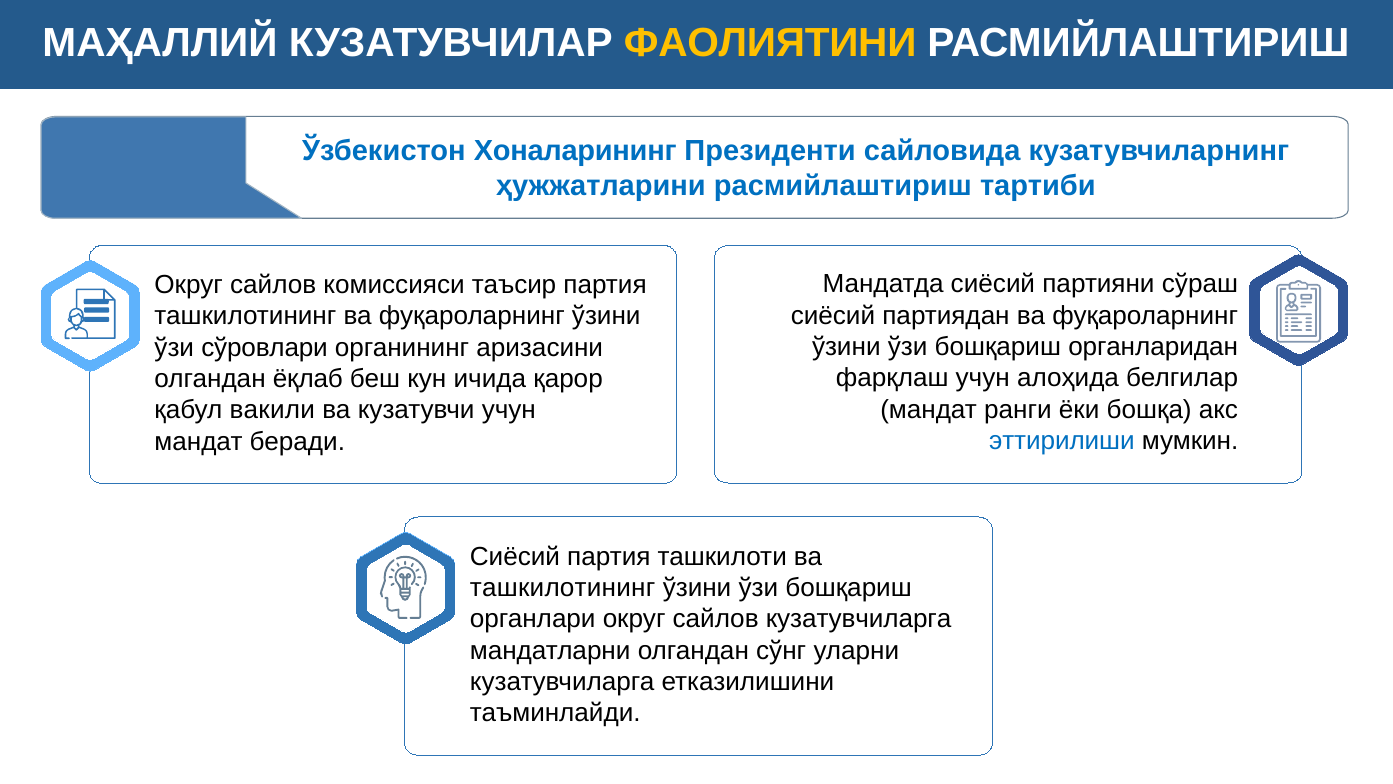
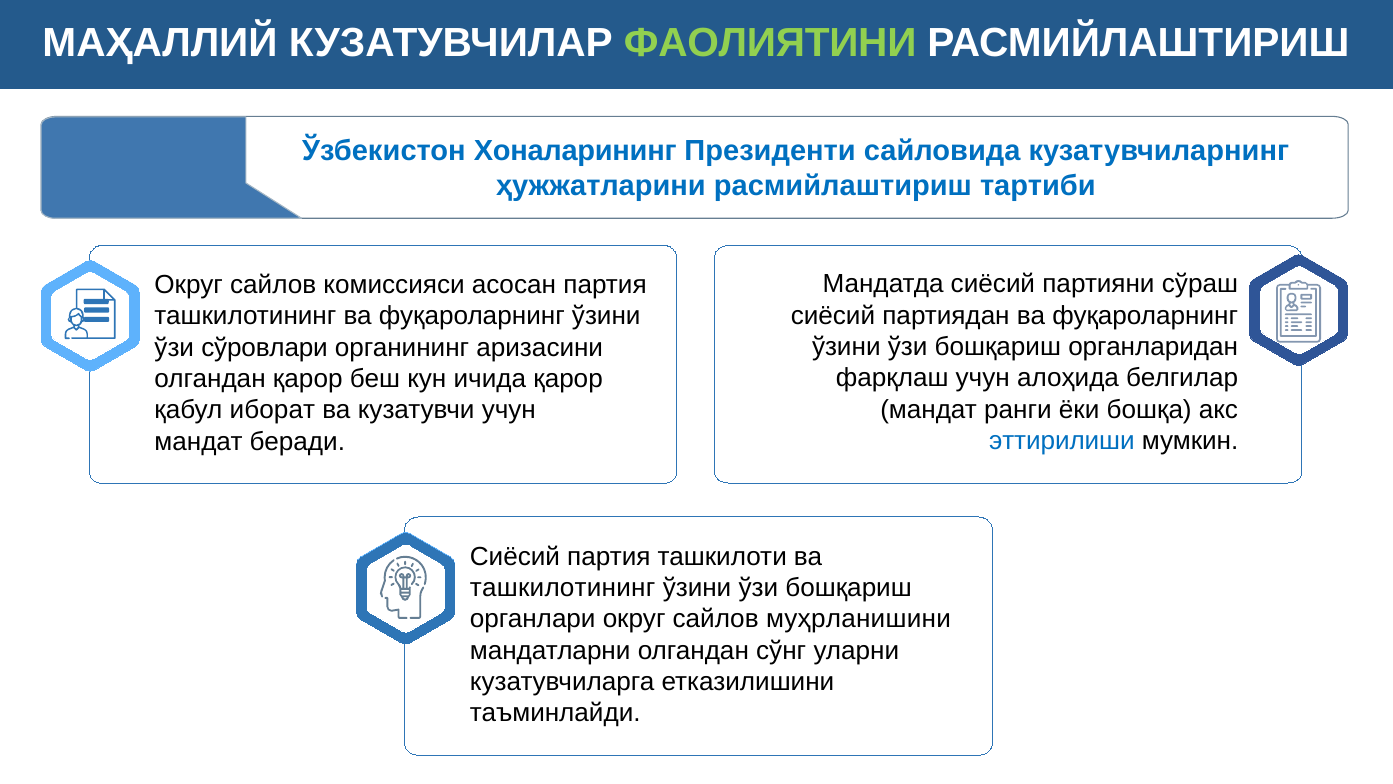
ФАОЛИЯТИНИ colour: yellow -> light green (770, 43)
таъсир: таъсир -> асосан (514, 285)
олгандан ёқлаб: ёқлаб -> қарор (308, 379)
вакили: вакили -> иборат (272, 410)
сайлов кузатувчиларга: кузатувчиларга -> муҳрланишини (859, 619)
